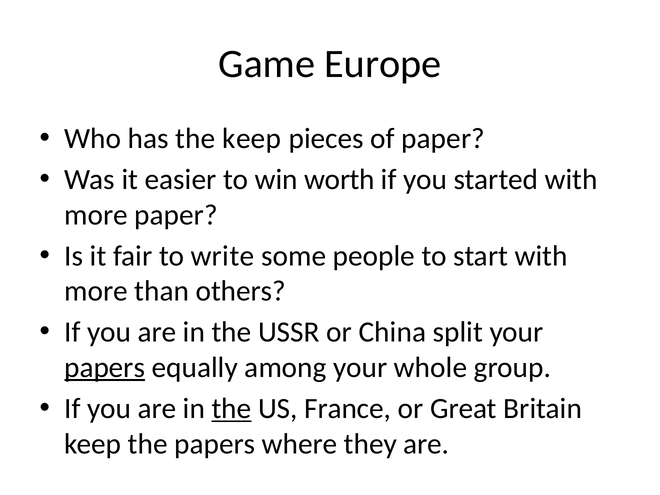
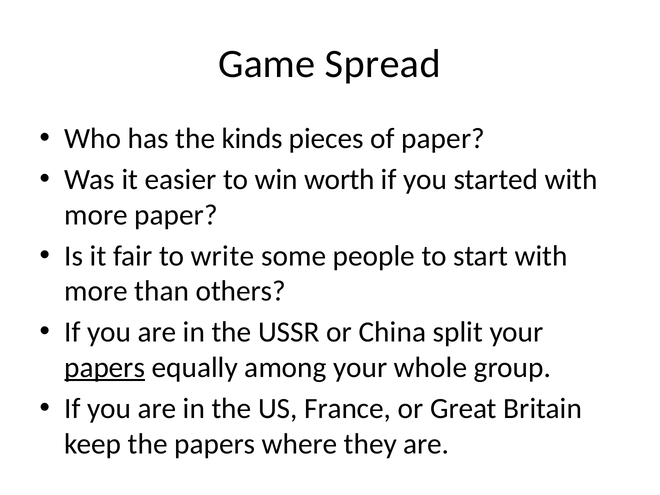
Europe: Europe -> Spread (383, 64)
the keep: keep -> kinds (252, 138)
the underline: present -> none (232, 409)
